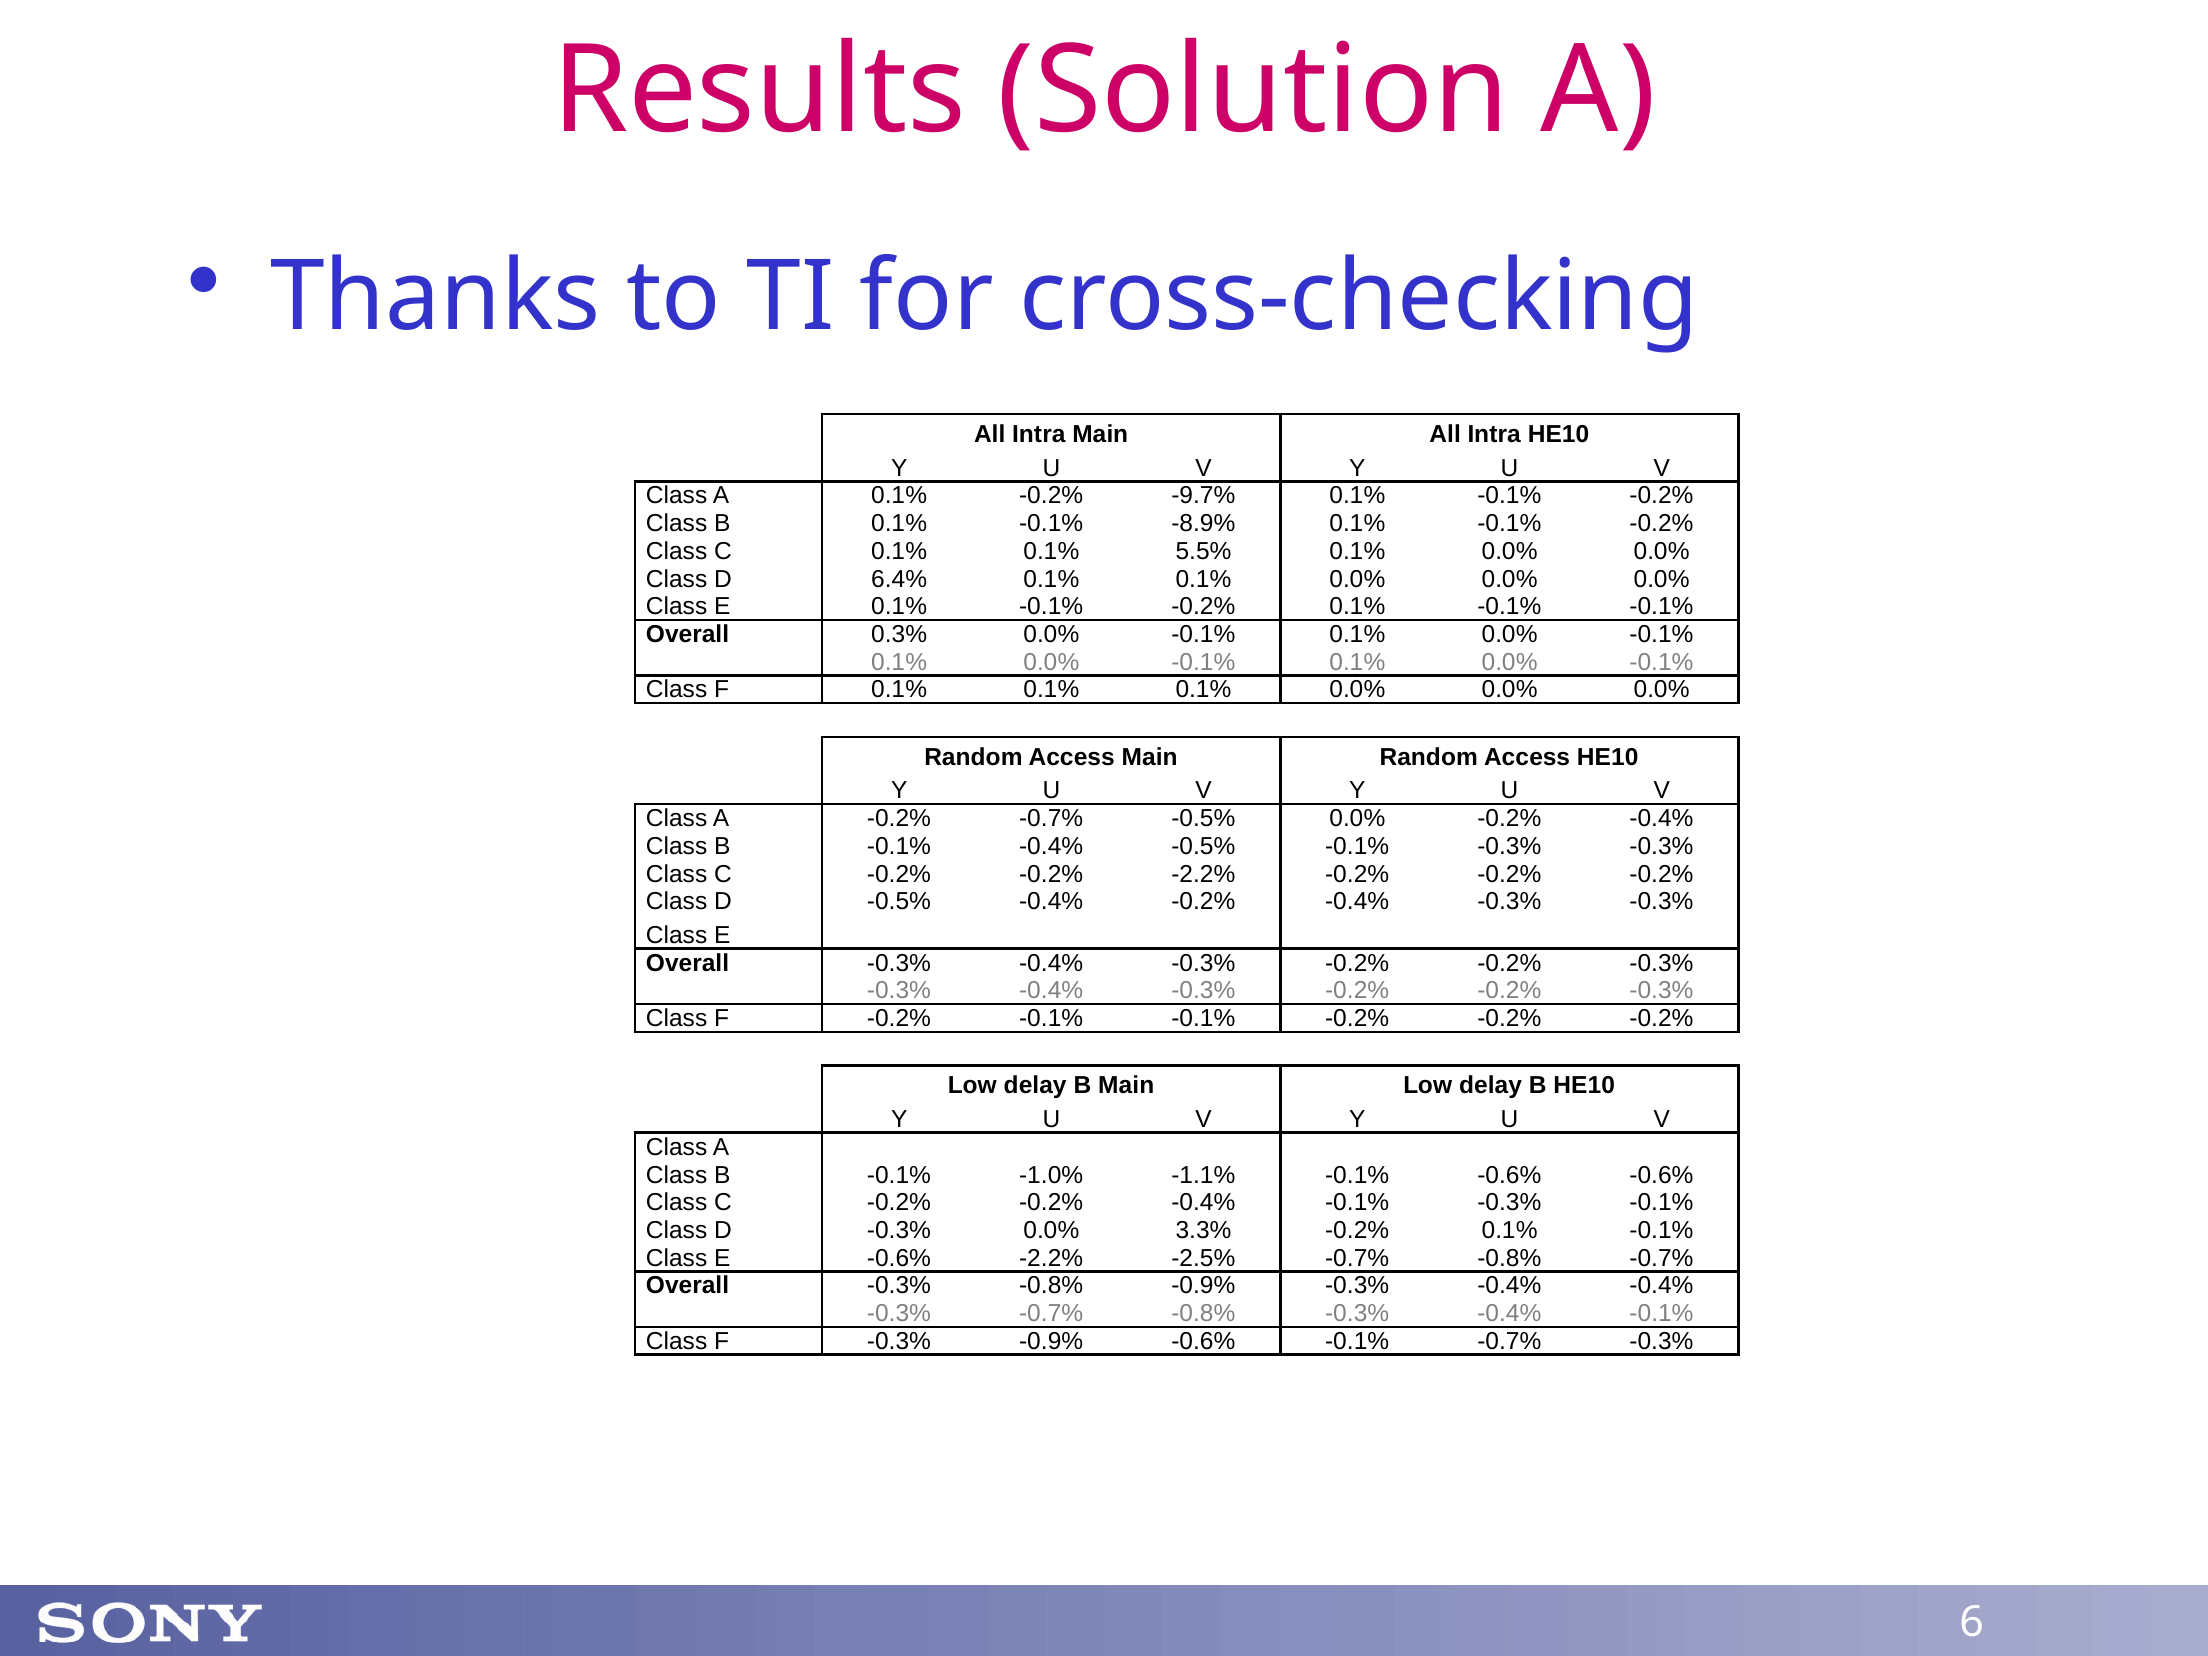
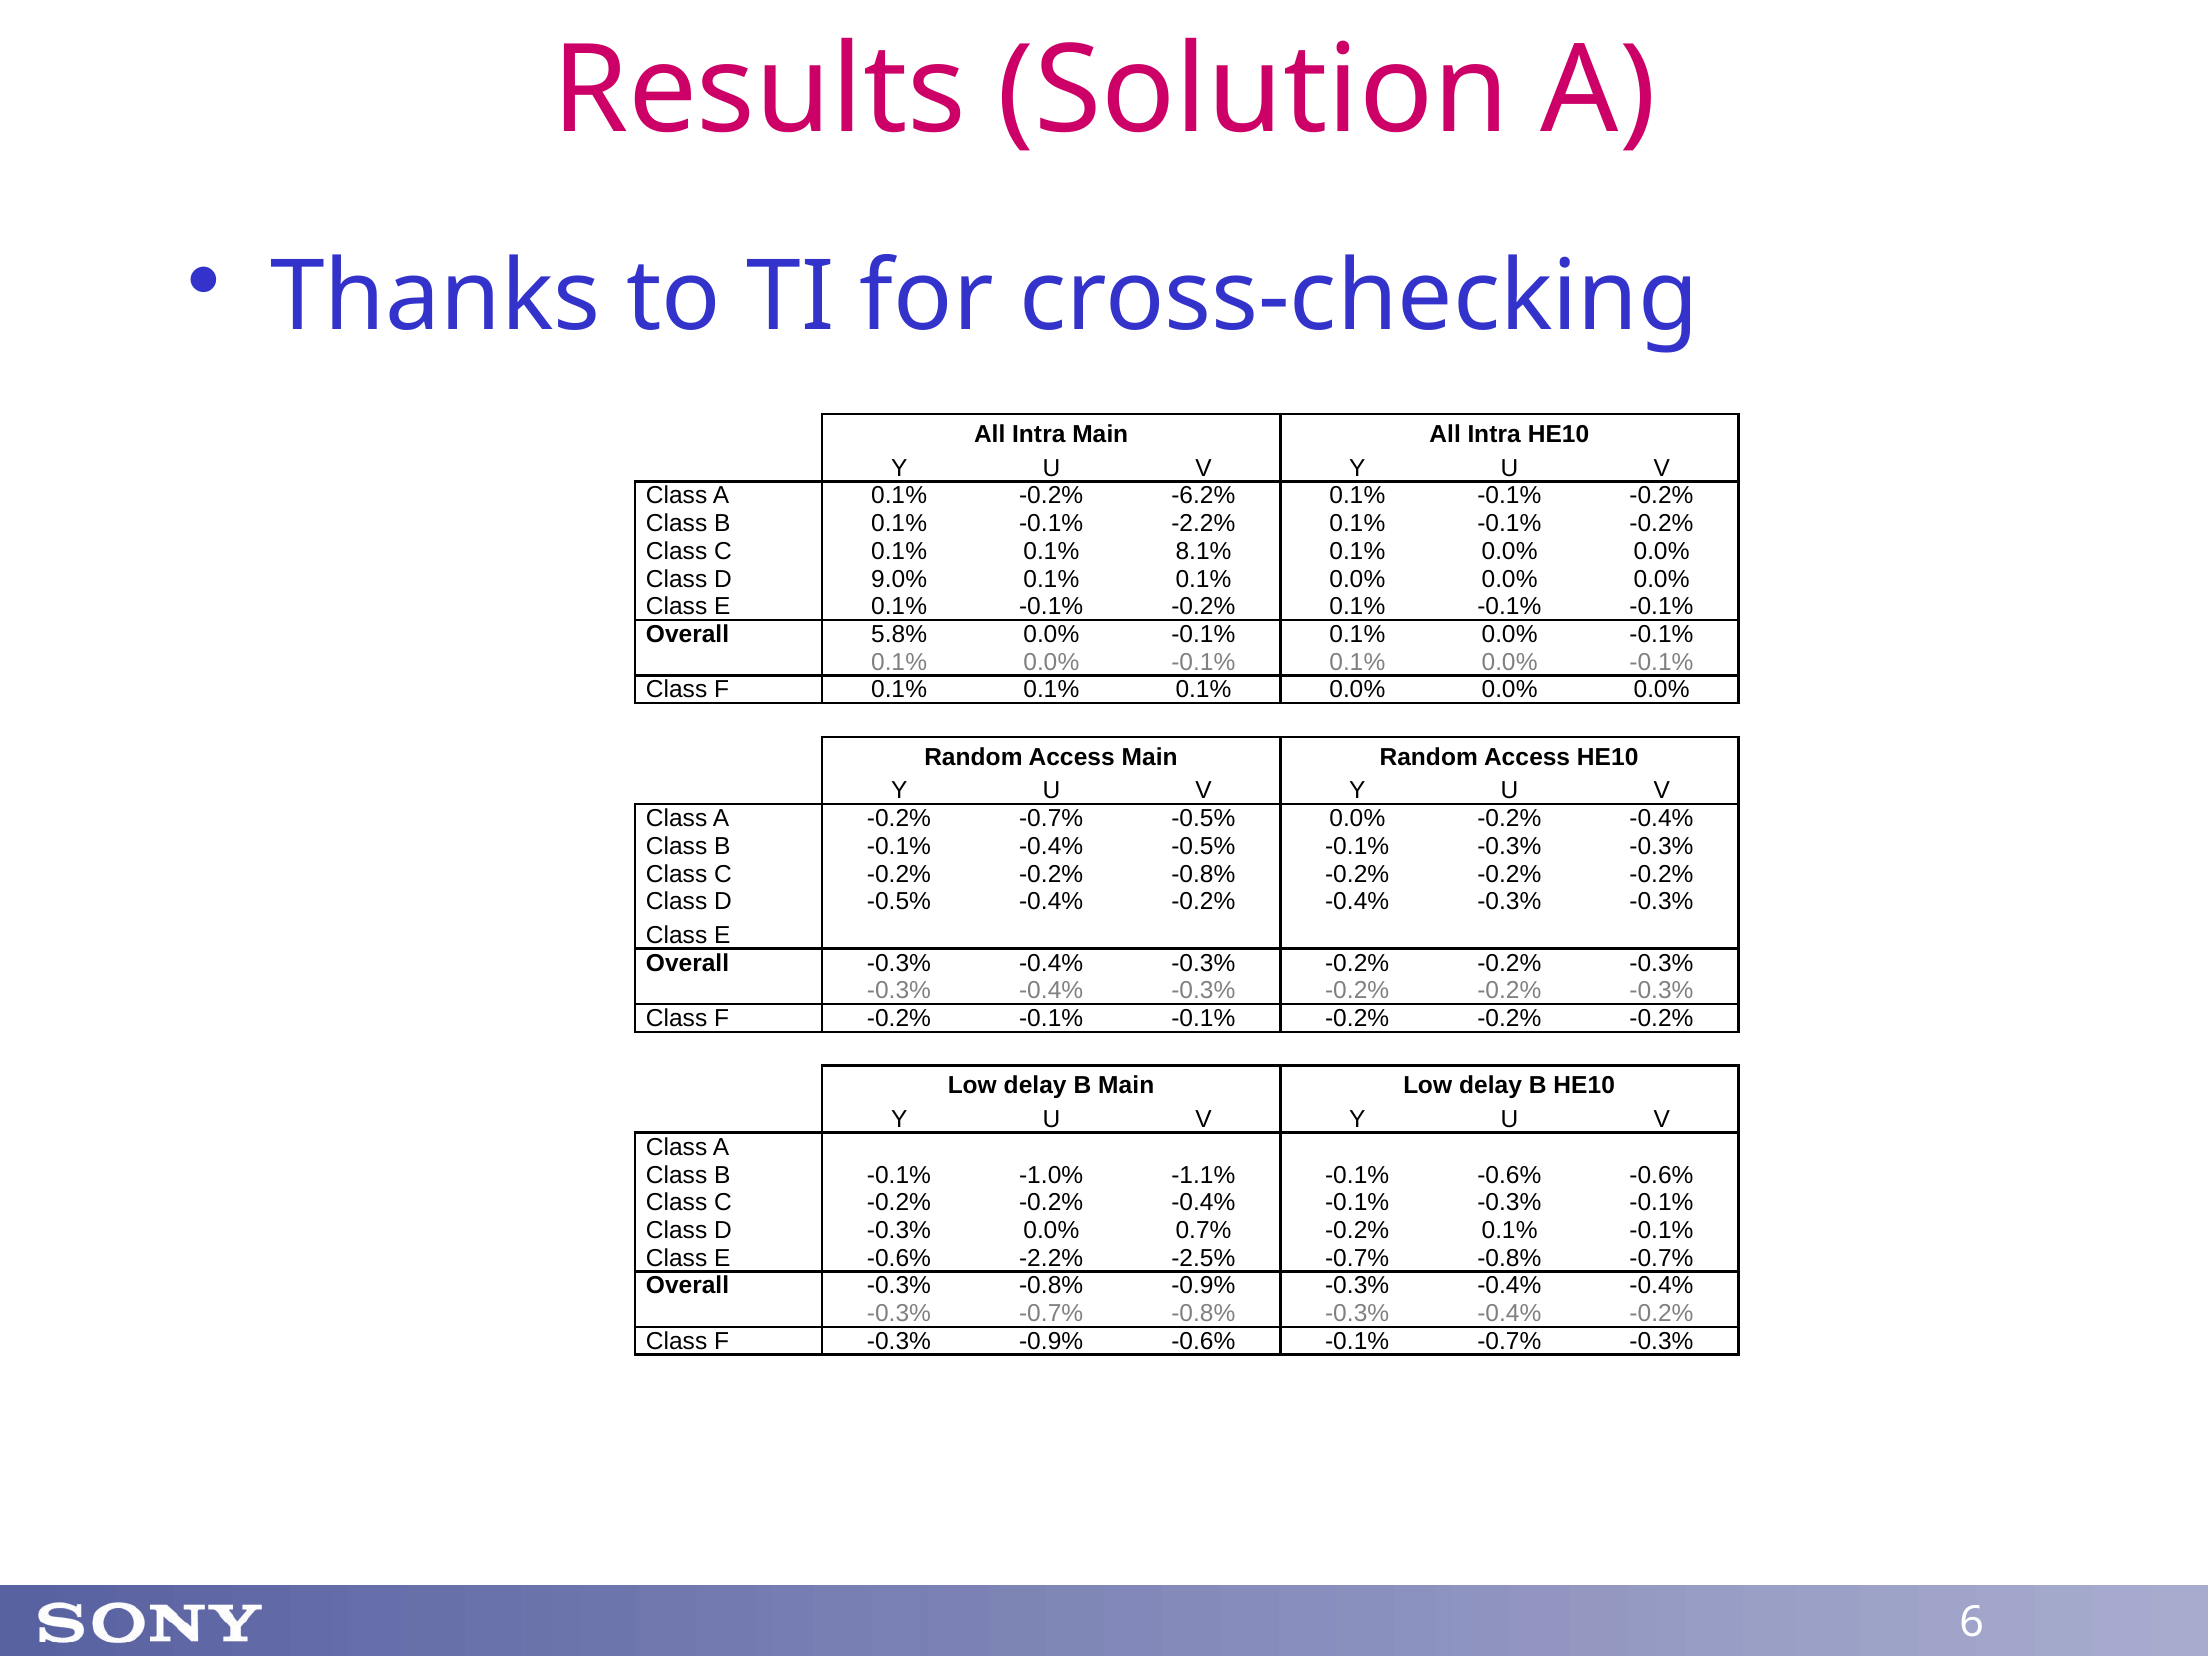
-9.7%: -9.7% -> -6.2% (1203, 496)
-0.1% -8.9%: -8.9% -> -2.2% (1203, 523)
5.5%: 5.5% -> 8.1% (1204, 551)
6.4%: 6.4% -> 9.0% (899, 579)
0.3%: 0.3% -> 5.8% (899, 634)
-0.2% -2.2%: -2.2% -> -0.8% (1203, 874)
3.3%: 3.3% -> 0.7% (1204, 1230)
-0.3% -0.4% -0.1%: -0.1% -> -0.2% (1662, 1314)
